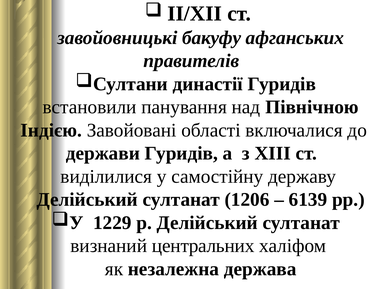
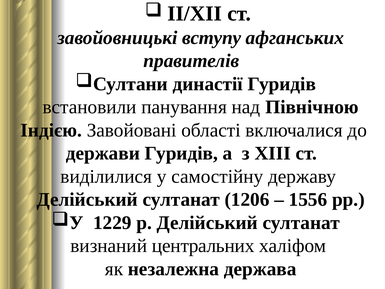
бакуфу: бакуфу -> вступу (212, 38)
6139: 6139 -> 1556 (308, 199)
